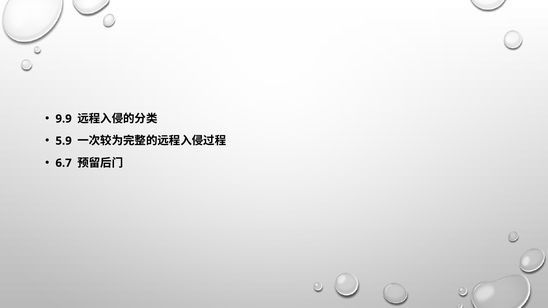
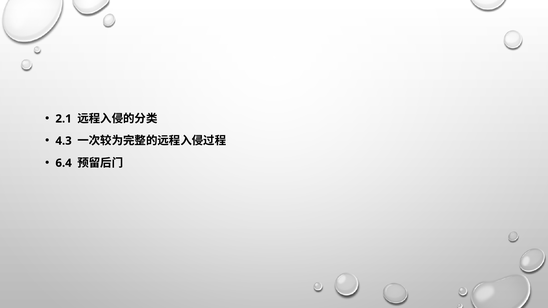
9.9: 9.9 -> 2.1 (64, 119)
5.9: 5.9 -> 4.3 (64, 141)
6.7: 6.7 -> 6.4 (64, 163)
